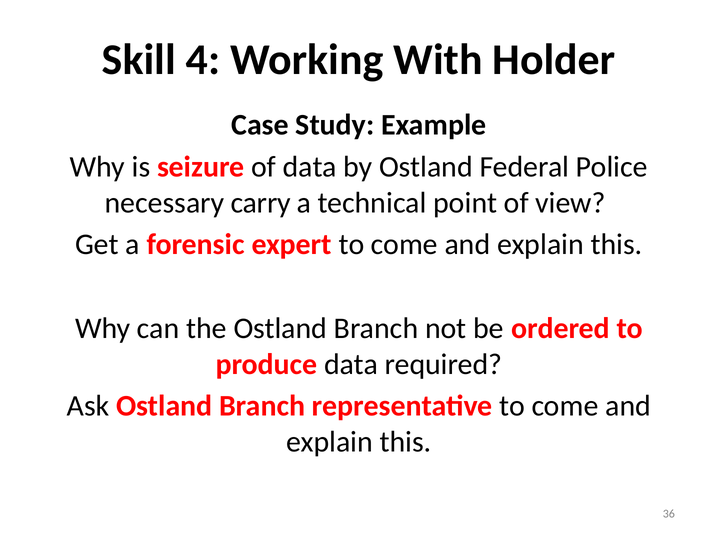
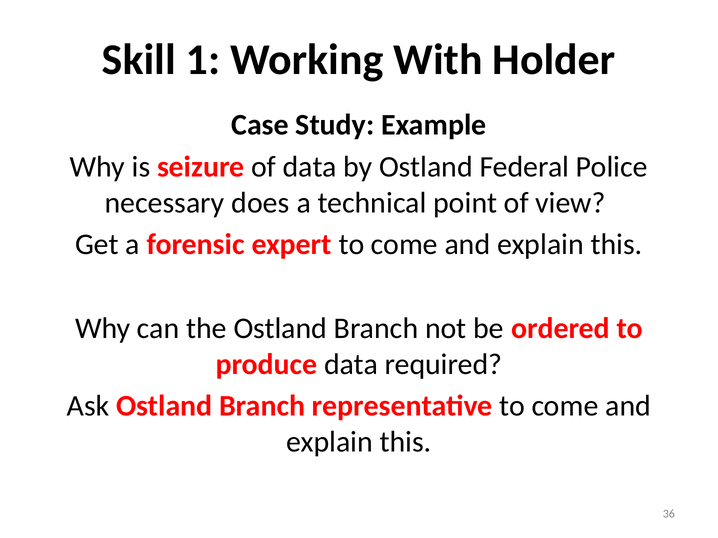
4: 4 -> 1 (203, 60)
carry: carry -> does (260, 203)
